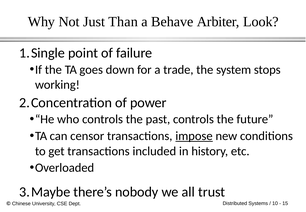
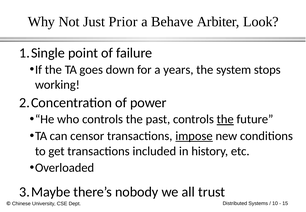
Than: Than -> Prior (123, 22)
trade: trade -> years (178, 70)
the underline: none -> present (225, 119)
